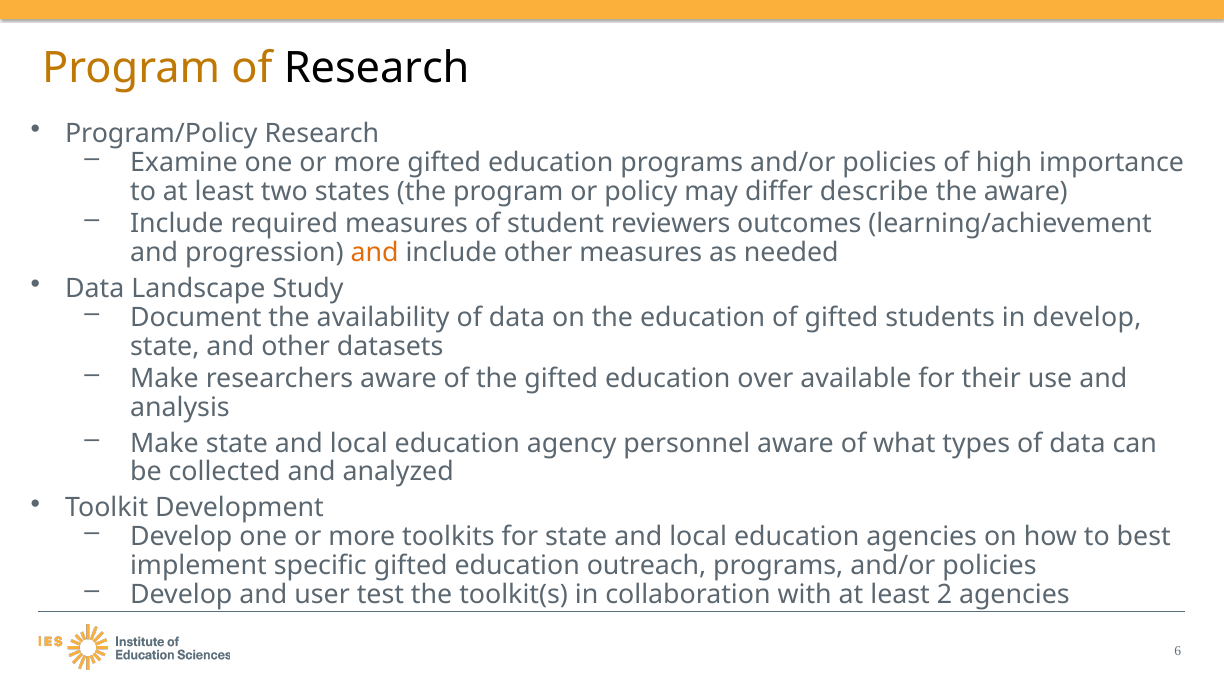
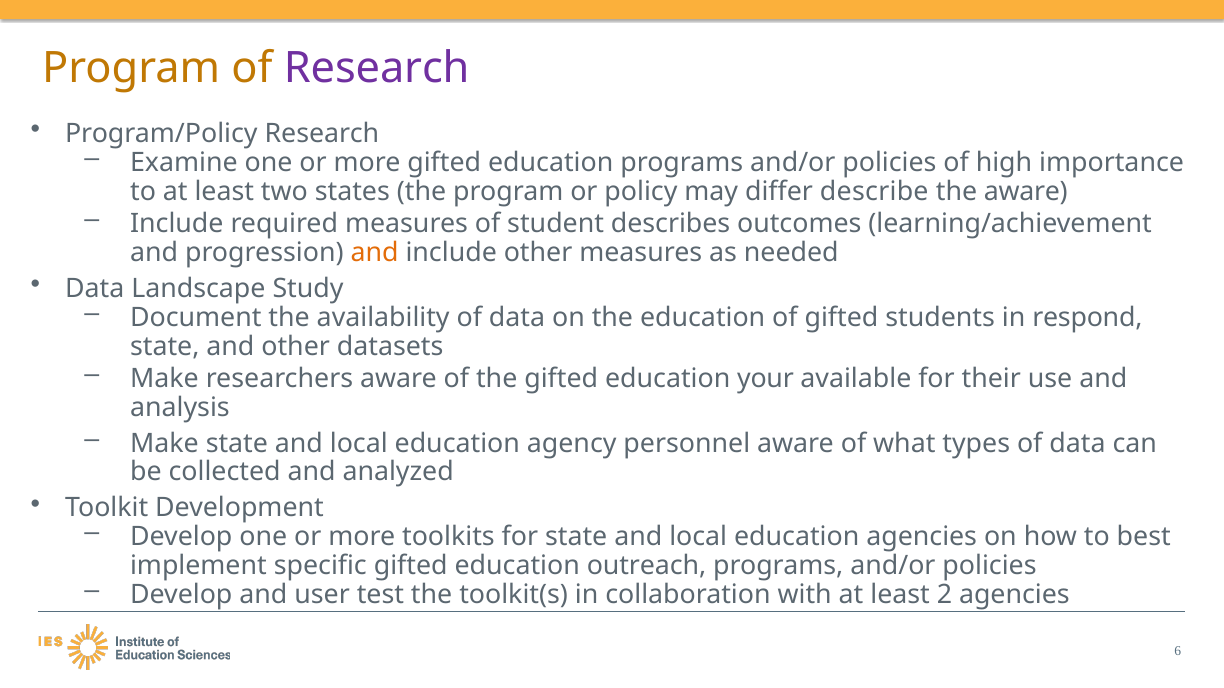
Research colour: black -> purple (377, 68)
reviewers: reviewers -> describes (671, 224)
in develop: develop -> respond (1087, 318)
over: over -> your (765, 379)
